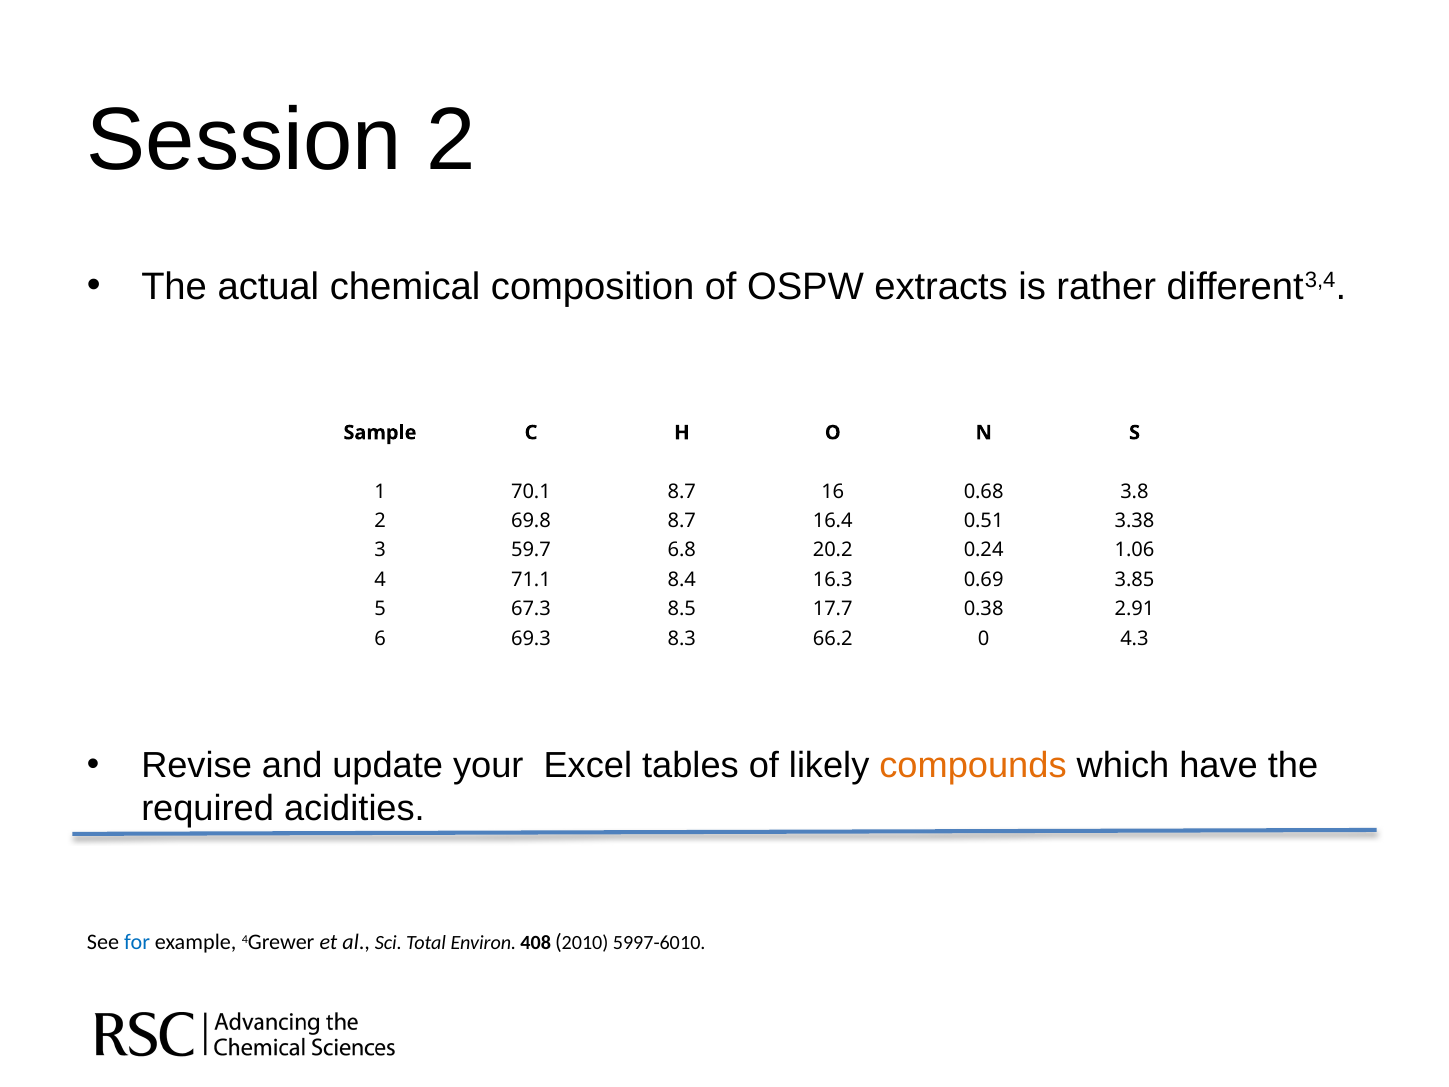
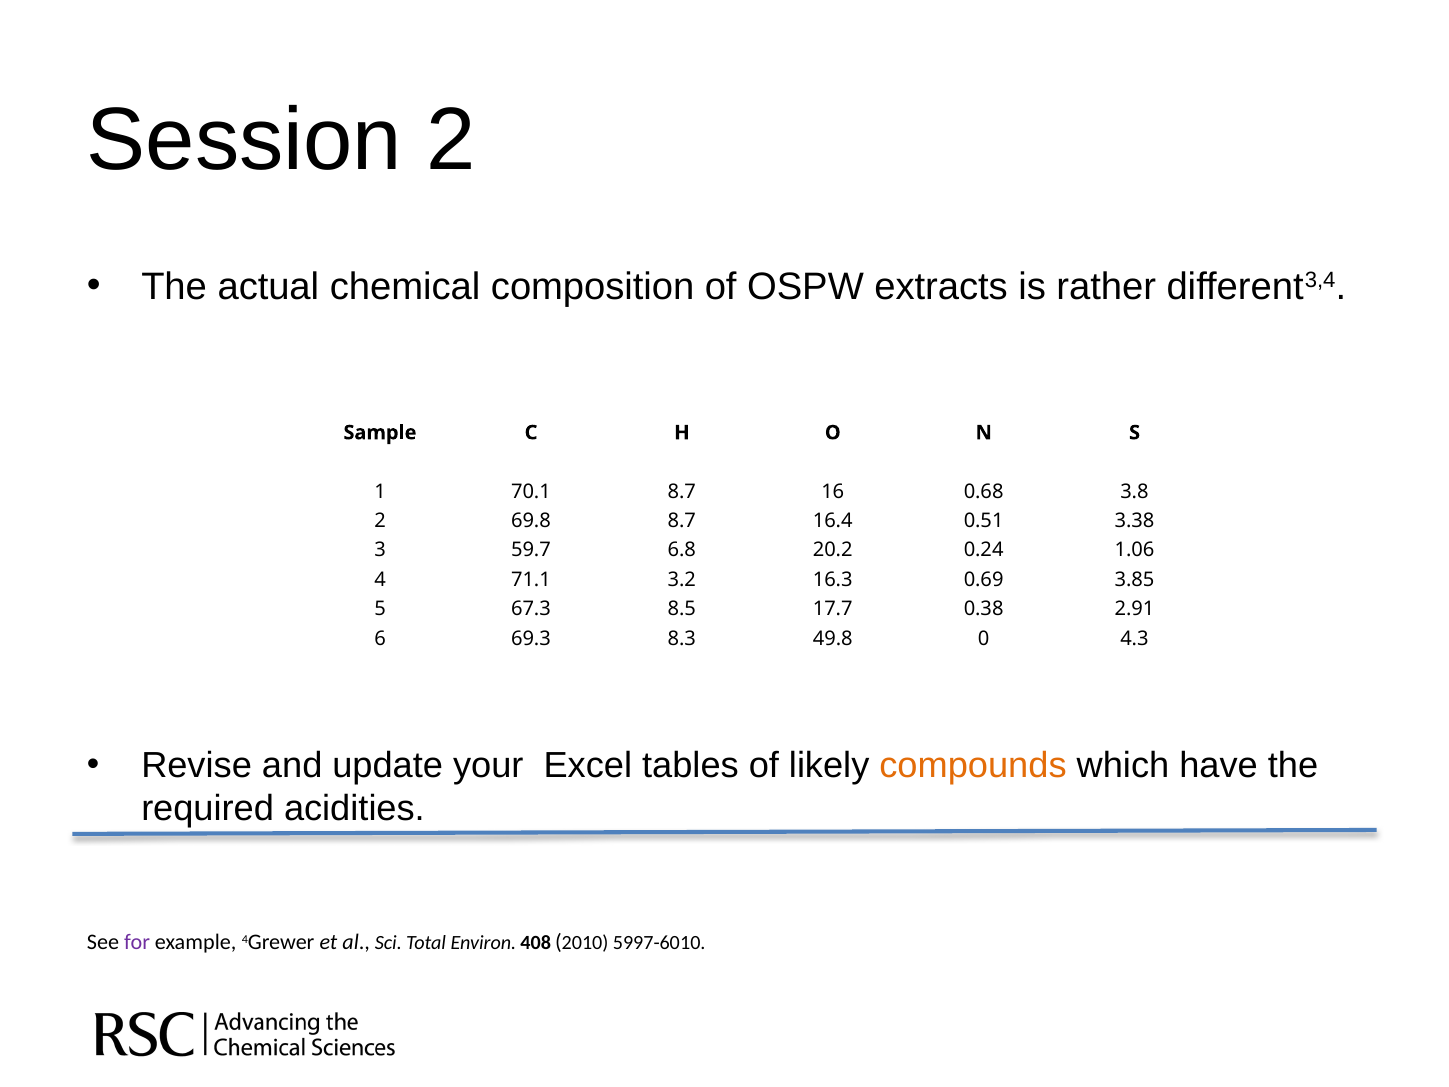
8.4: 8.4 -> 3.2 (682, 579)
66.2: 66.2 -> 49.8 (833, 638)
for colour: blue -> purple (137, 942)
